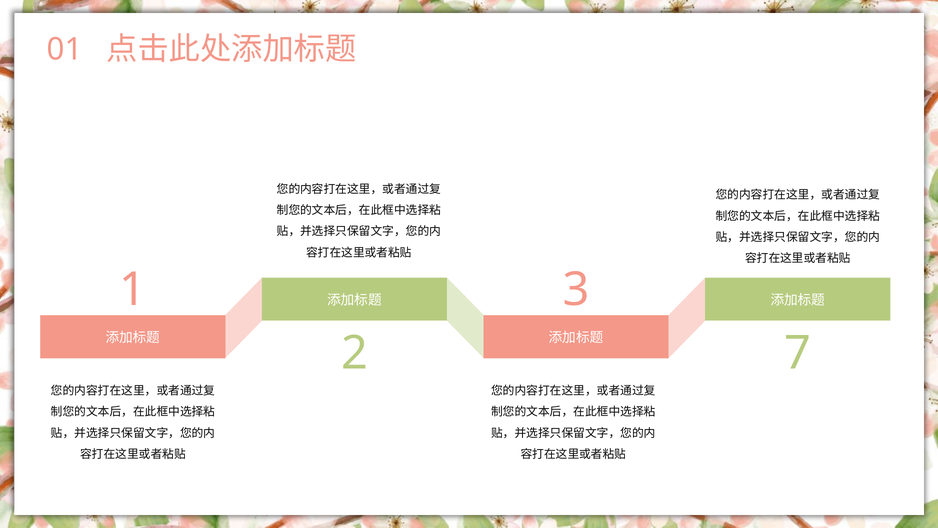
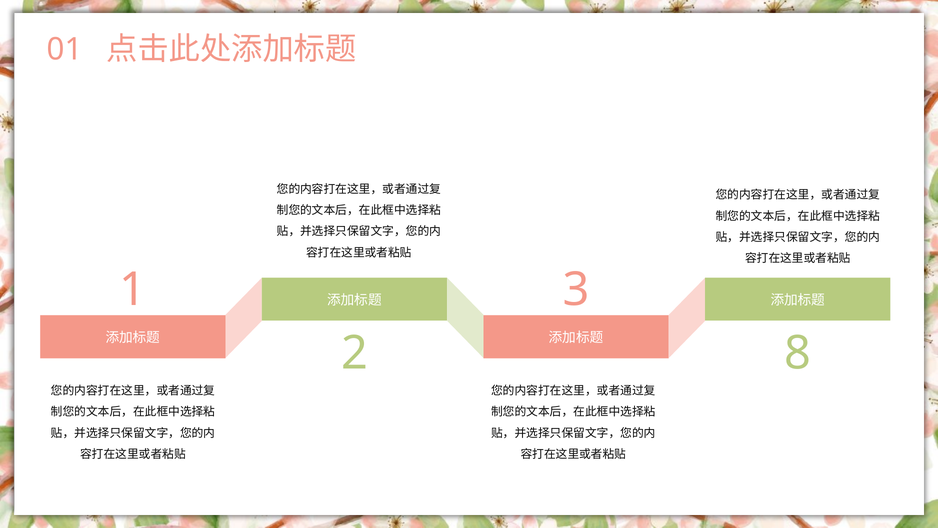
7: 7 -> 8 (798, 353)
